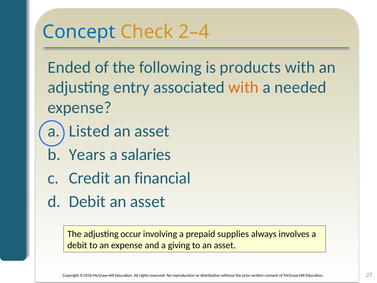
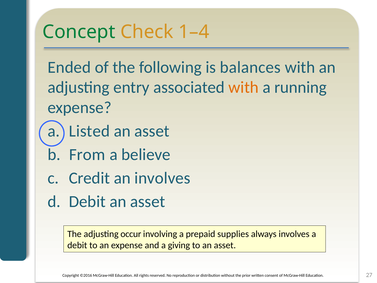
Concept colour: blue -> green (79, 32)
2–4: 2–4 -> 1–4 (194, 32)
products: products -> balances (250, 67)
needed: needed -> running (301, 87)
Years: Years -> From (87, 154)
salaries: salaries -> believe (146, 154)
an financial: financial -> involves (162, 178)
